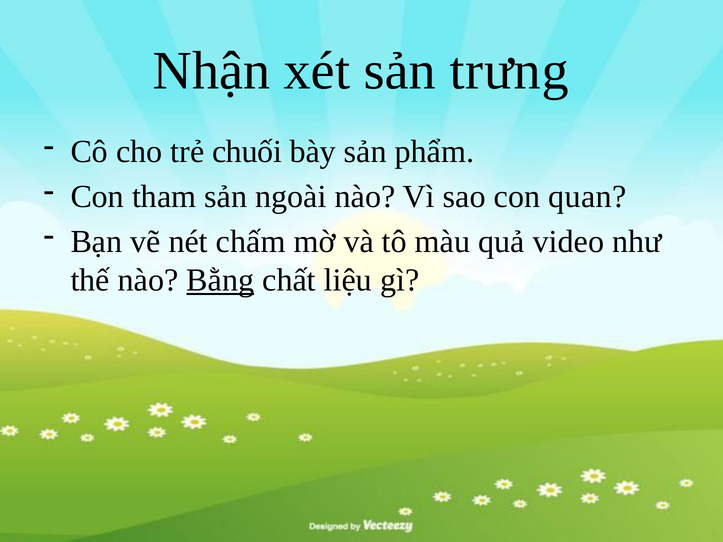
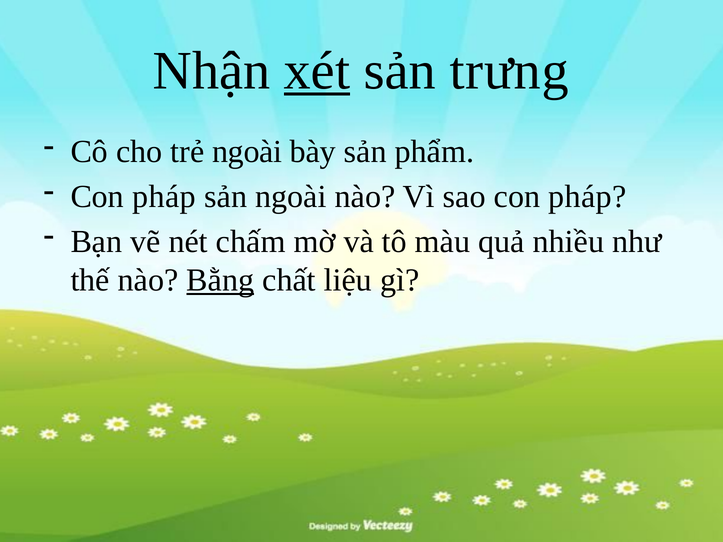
xét underline: none -> present (317, 71)
trẻ chuối: chuối -> ngoài (247, 152)
tham: tham -> pháp (164, 197)
sao con quan: quan -> pháp (587, 197)
video: video -> nhiều (568, 242)
